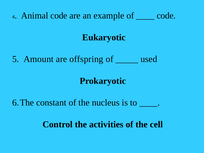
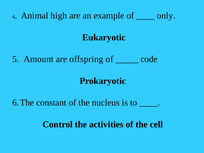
Animal code: code -> high (59, 16)
code: code -> only (166, 16)
used: used -> code (149, 59)
